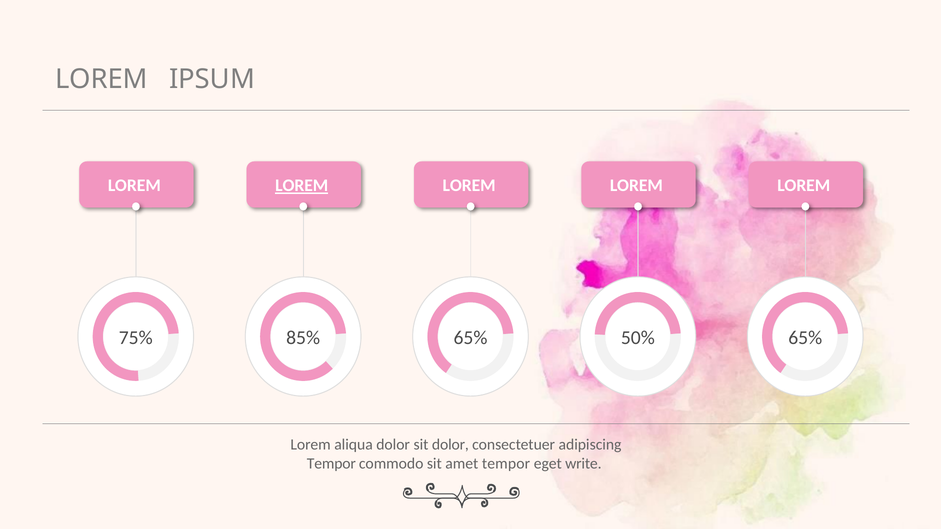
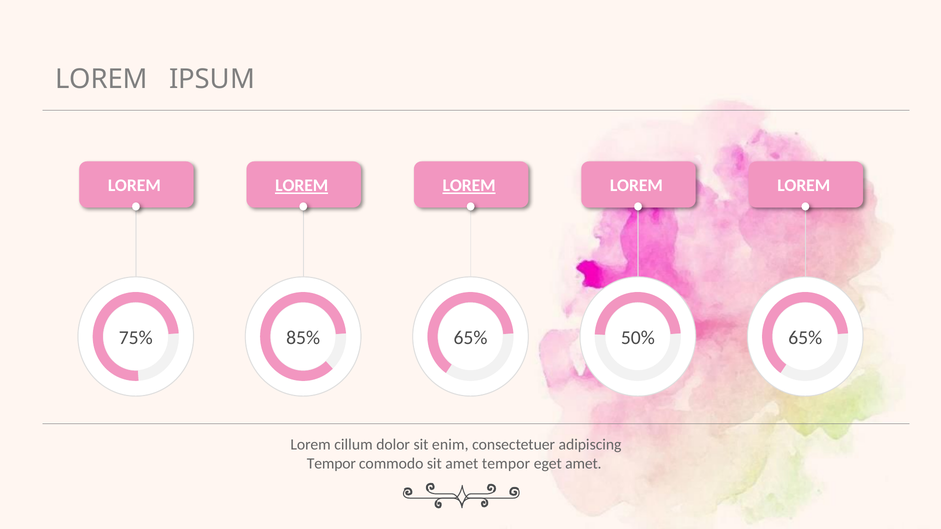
LOREM underline: none -> present (469, 186)
aliqua: aliqua -> cillum (353, 445)
sit dolor: dolor -> enim (450, 445)
eget write: write -> amet (583, 464)
